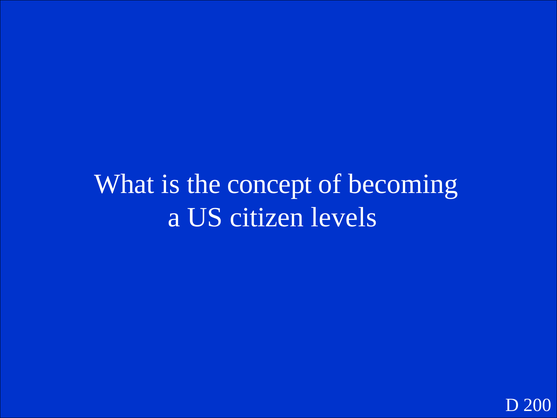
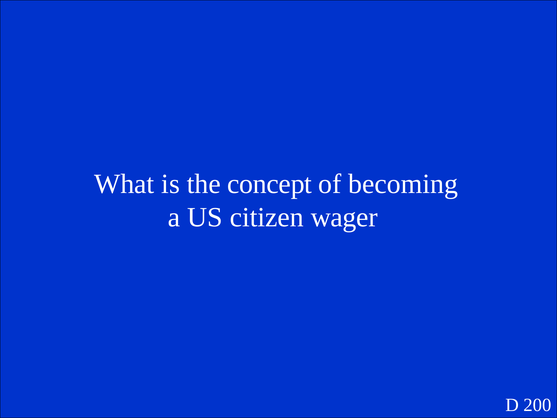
levels: levels -> wager (344, 217)
